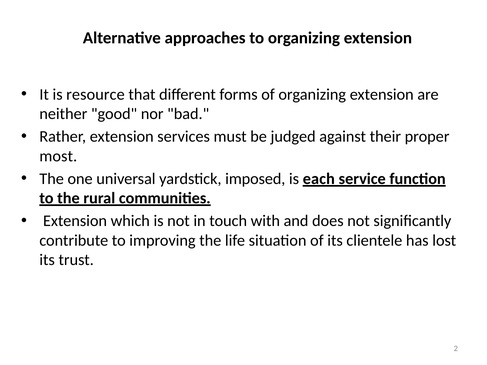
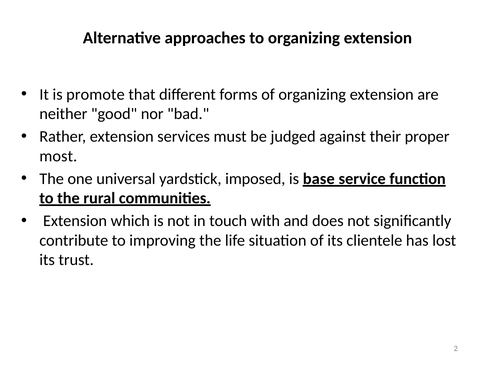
resource: resource -> promote (95, 94)
each: each -> base (319, 179)
